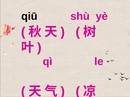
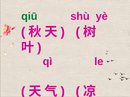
qiū colour: black -> green (29, 16)
